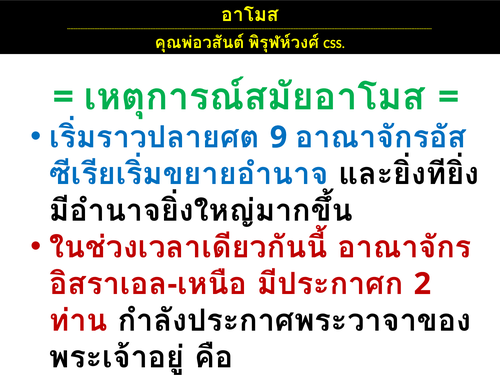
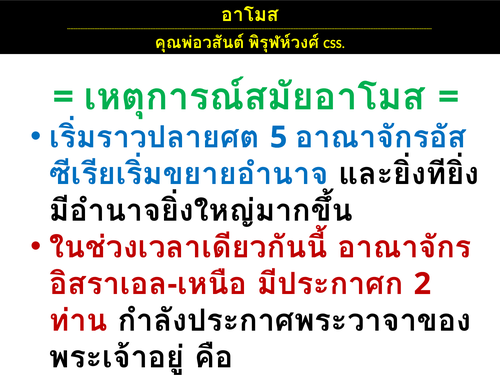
9: 9 -> 5 (279, 137)
